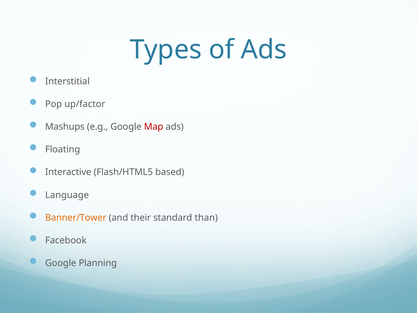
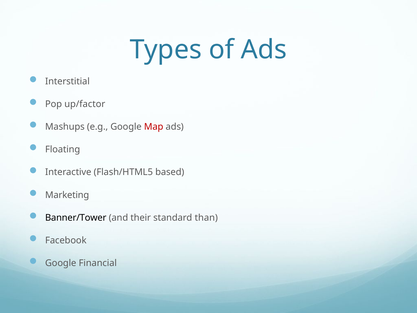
Language: Language -> Marketing (67, 195)
Banner/Tower colour: orange -> black (76, 217)
Planning: Planning -> Financial (98, 263)
